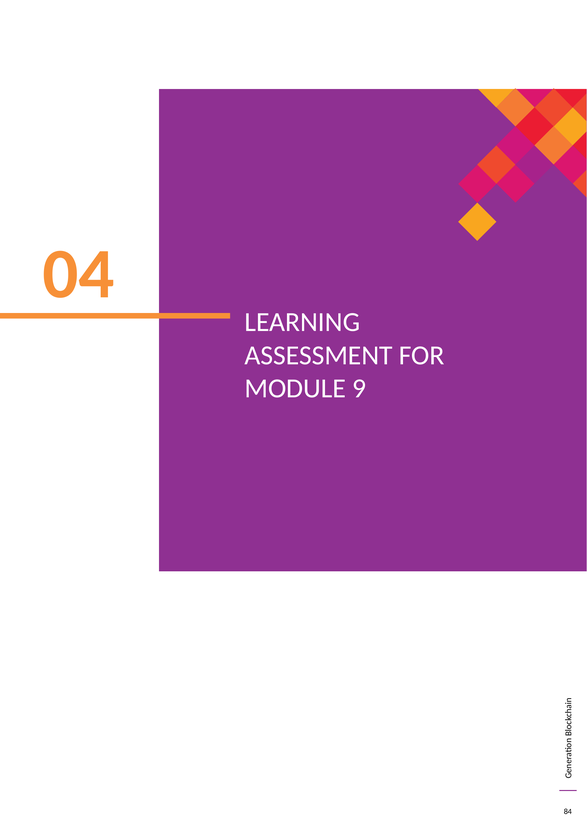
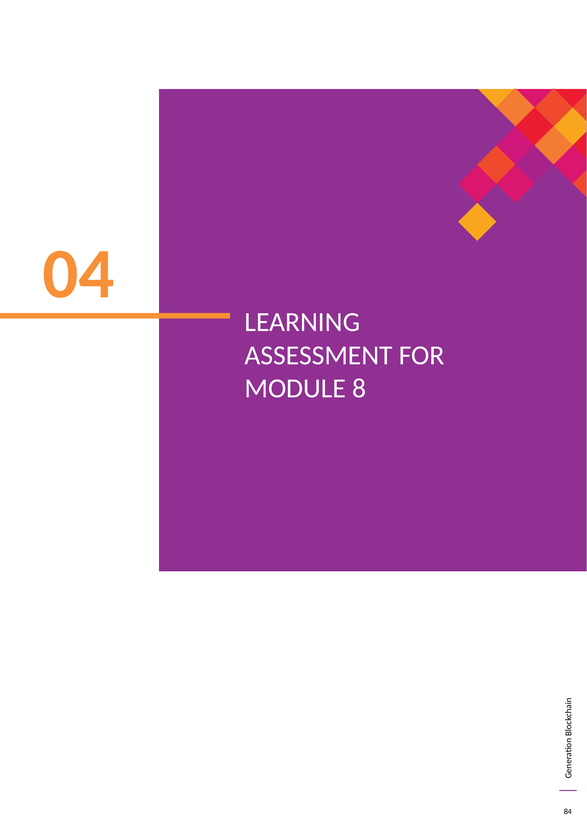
9: 9 -> 8 (359, 388)
